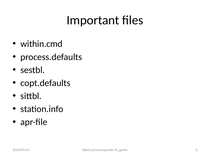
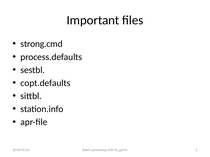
within.cmd: within.cmd -> strong.cmd (42, 44)
